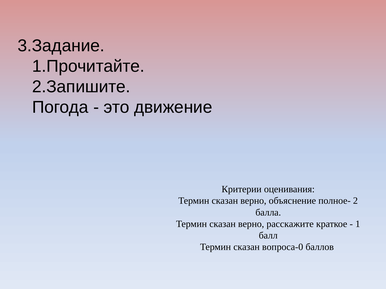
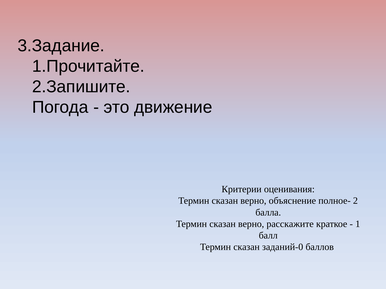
вопроса-0: вопроса-0 -> заданий-0 (283, 247)
